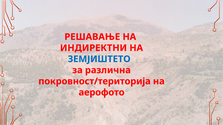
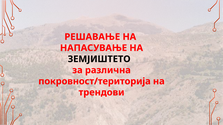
ИНДИРЕКТНИ: ИНДИРЕКТНИ -> НАПАСУВАЊЕ (94, 48)
ЗЕМЈИШТЕТО colour: blue -> black (99, 59)
аерофото: аерофото -> трендови (102, 93)
